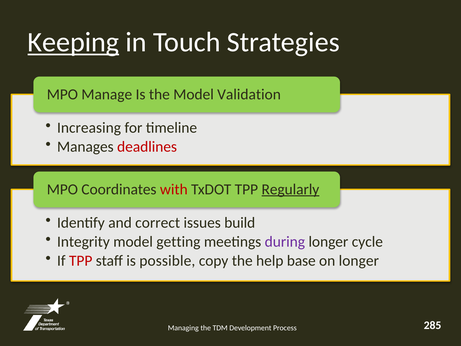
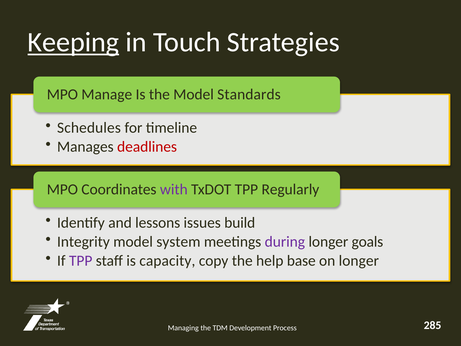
Validation: Validation -> Standards (249, 94)
Increasing: Increasing -> Schedules (89, 128)
with colour: red -> purple (174, 189)
Regularly underline: present -> none (290, 189)
correct: correct -> lessons (158, 223)
getting: getting -> system (178, 242)
cycle: cycle -> goals (367, 242)
TPP colour: red -> purple (81, 260)
possible: possible -> capacity (167, 260)
